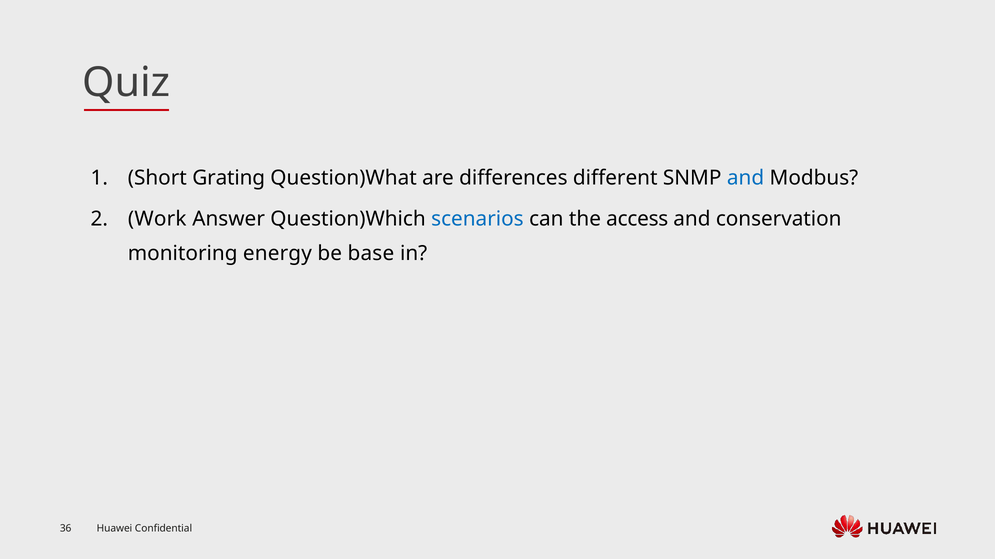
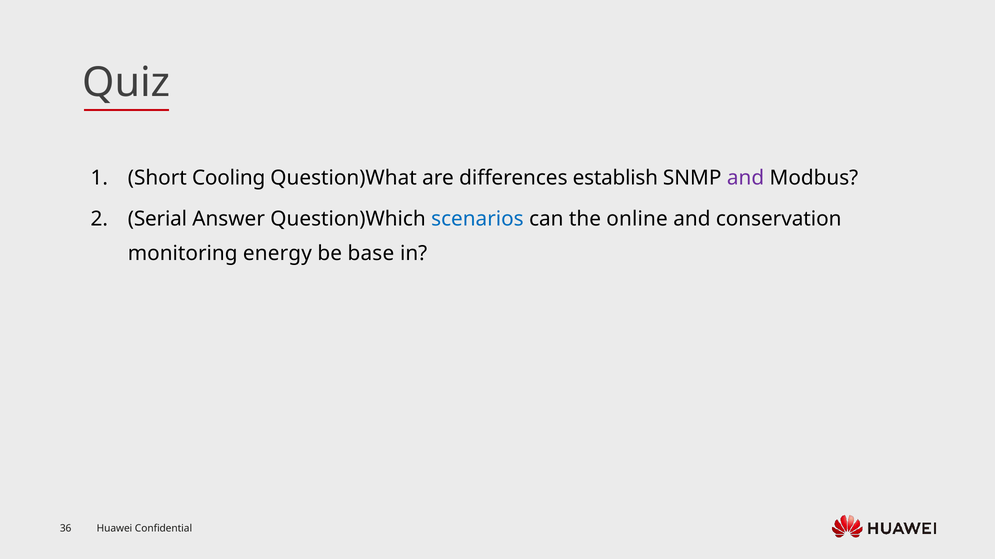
Grating: Grating -> Cooling (229, 178)
different: different -> establish (615, 178)
and colour: blue -> purple (746, 178)
Work: Work -> Serial (157, 219)
access: access -> online (637, 219)
